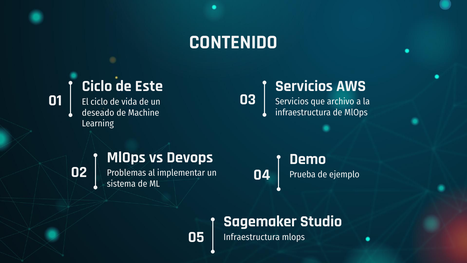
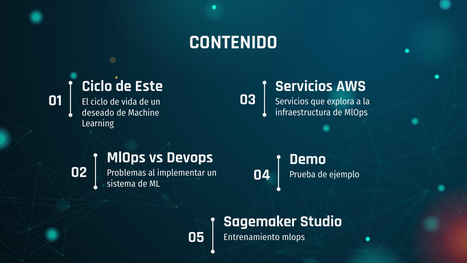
archivo: archivo -> explora (341, 101)
Infraestructura: Infraestructura -> Entrenamiento (252, 237)
